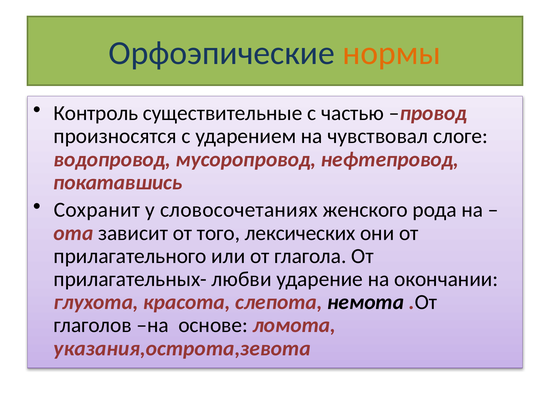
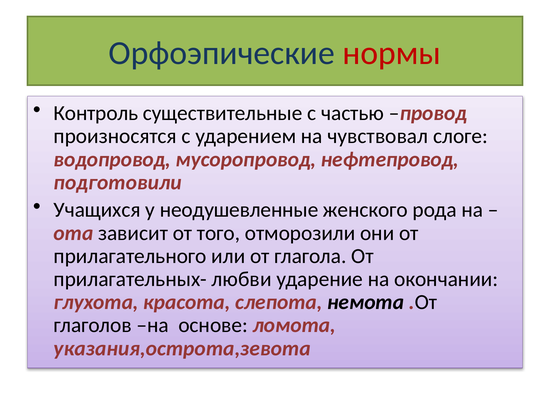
нормы colour: orange -> red (392, 53)
покатавшись: покатавшись -> подготовили (118, 183)
Сохранит: Сохранит -> Учащихся (97, 210)
словосочетаниях: словосочетаниях -> неодушевленные (239, 210)
лексических: лексических -> отморозили (300, 233)
